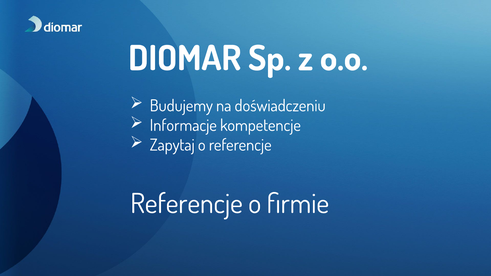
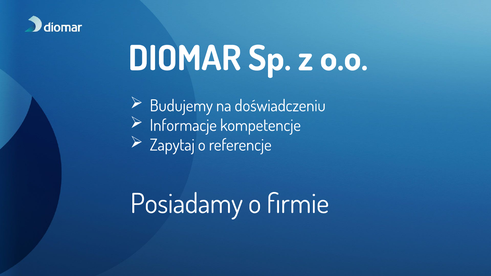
Referencje: Referencje -> Posiadamy (187, 204)
